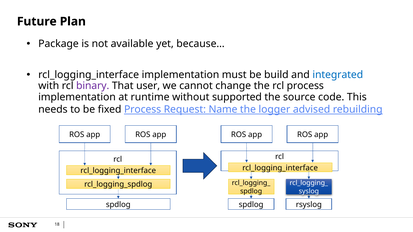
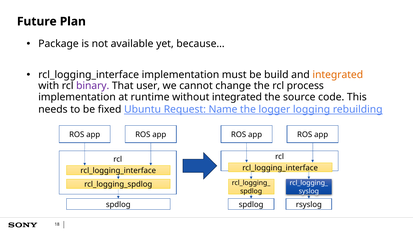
integrated colour: blue -> orange (338, 75)
without supported: supported -> integrated (237, 97)
fixed Process: Process -> Ubuntu (143, 110)
advised: advised -> logging (312, 110)
